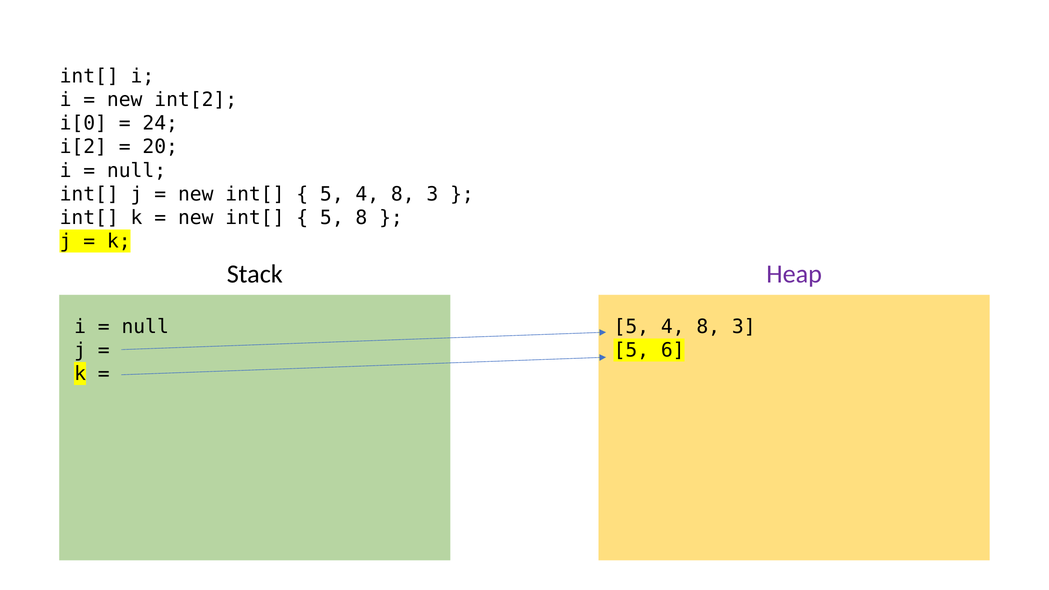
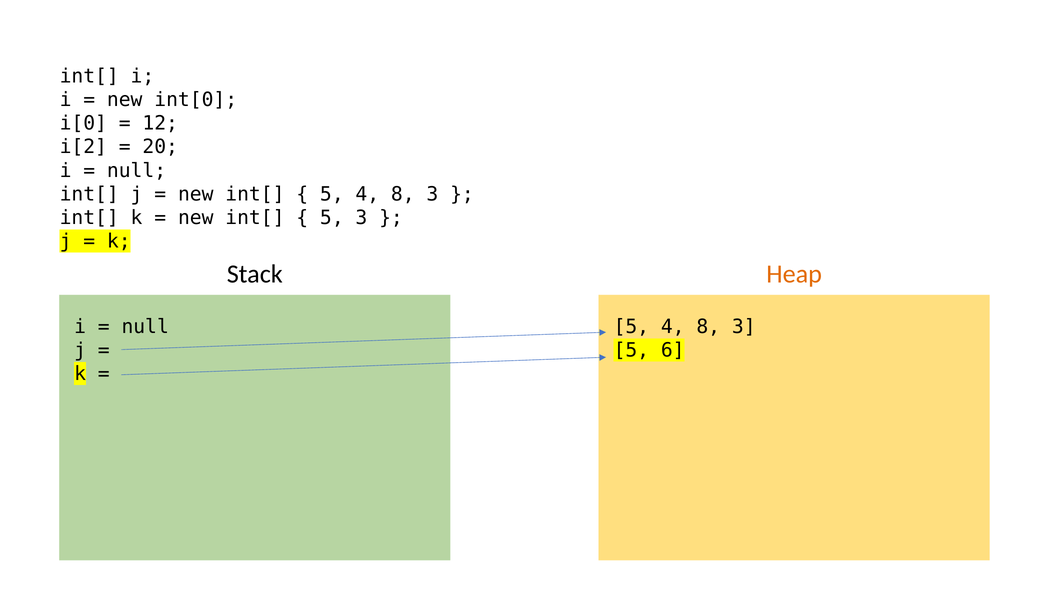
int[2: int[2 -> int[0 (196, 100)
24: 24 -> 12 (160, 123)
5 8: 8 -> 3 (361, 218)
Heap colour: purple -> orange (794, 274)
